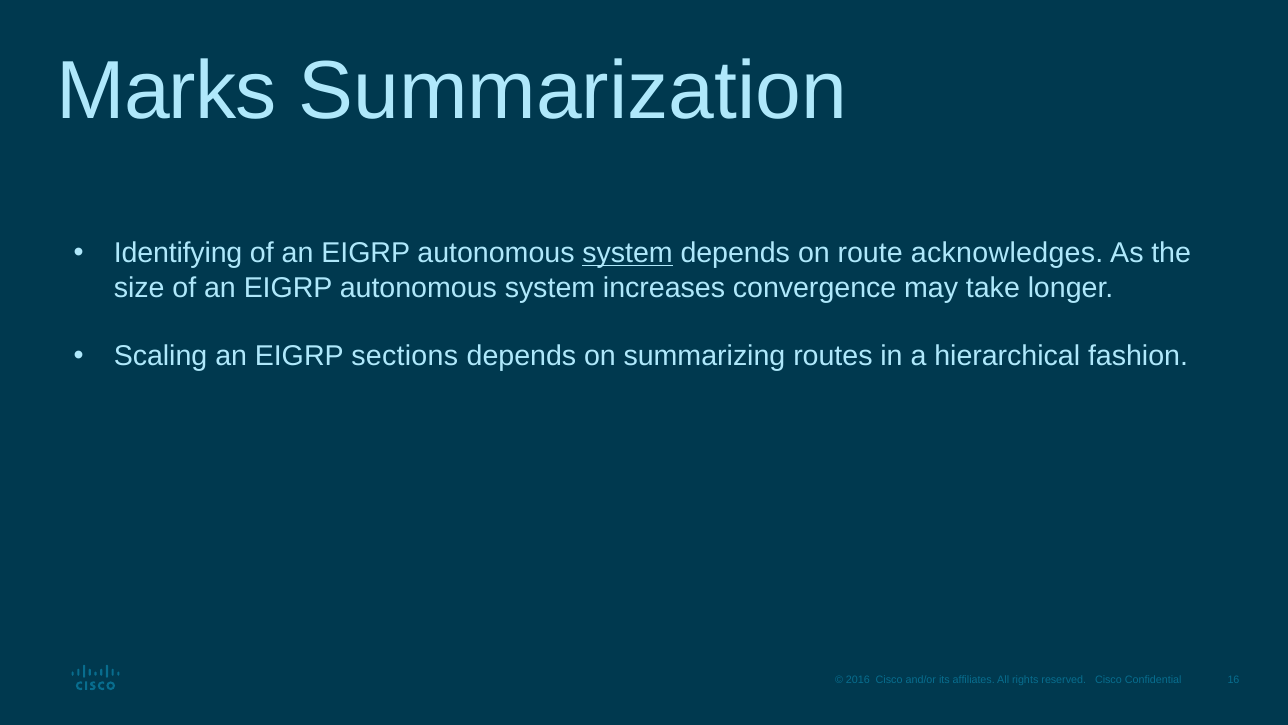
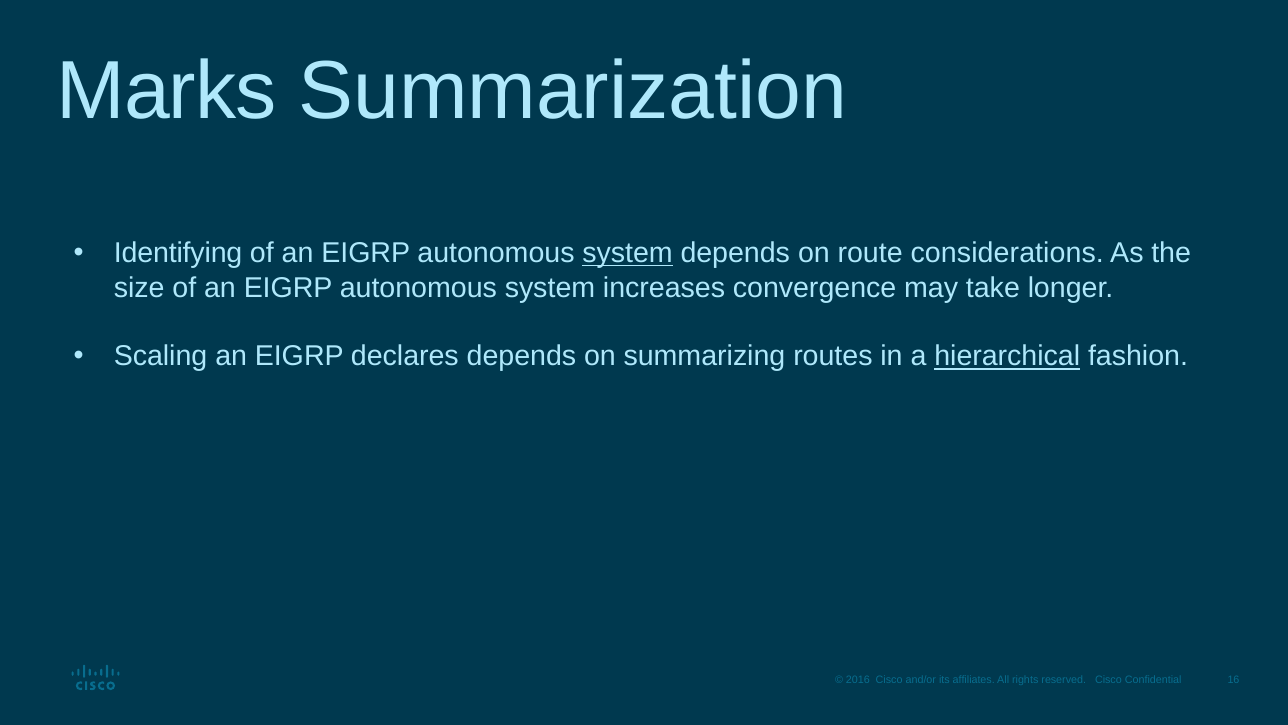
acknowledges: acknowledges -> considerations (1007, 253)
sections: sections -> declares (405, 356)
hierarchical underline: none -> present (1007, 356)
